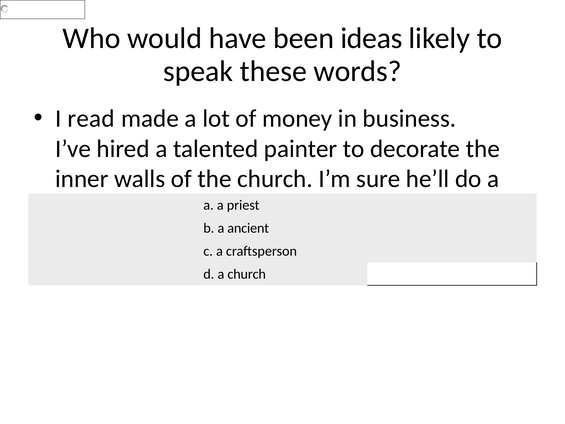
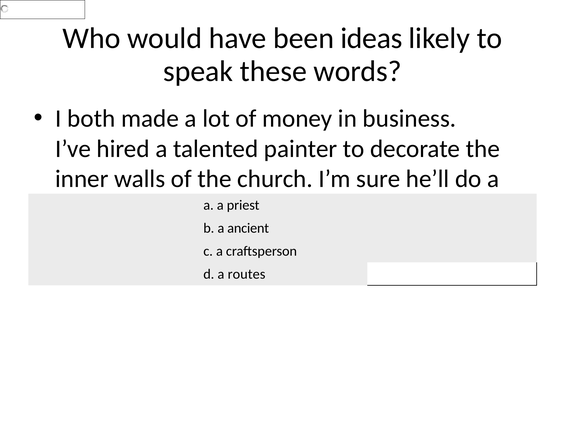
read: read -> both (91, 119)
a church: church -> routes (247, 274)
